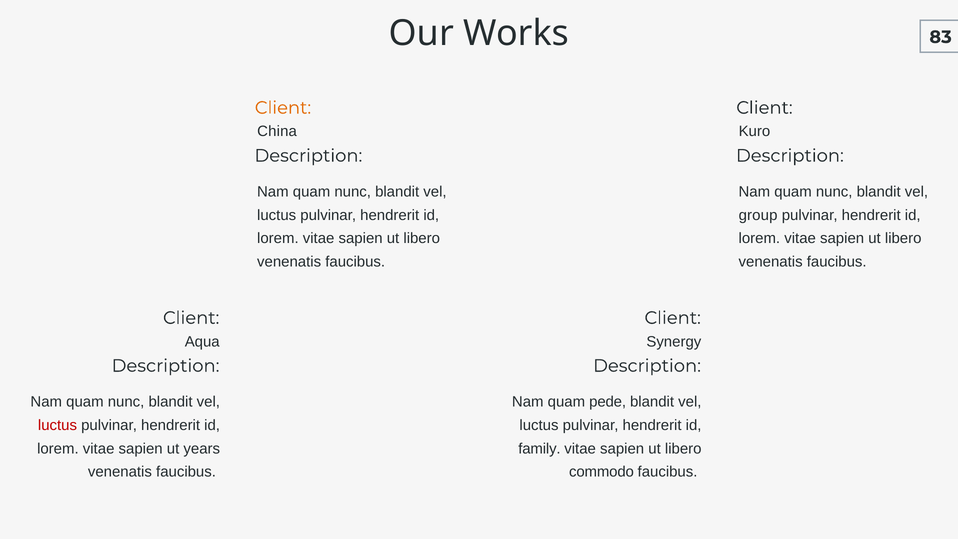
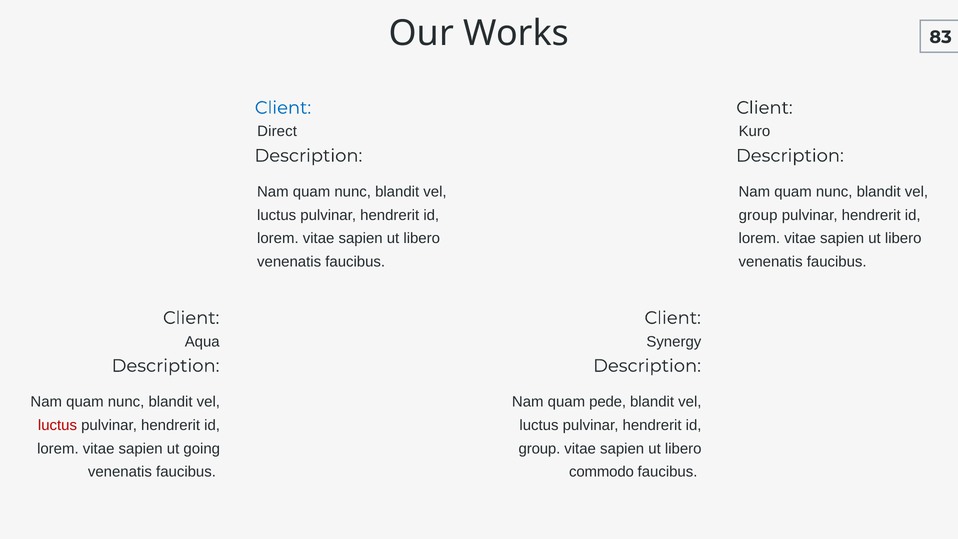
Client colour: orange -> blue (283, 108)
China: China -> Direct (277, 132)
years: years -> going (202, 449)
family: family -> group (539, 449)
